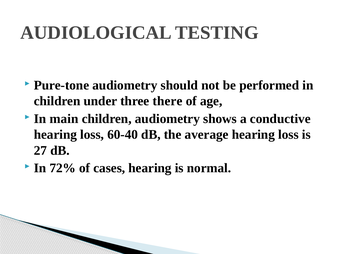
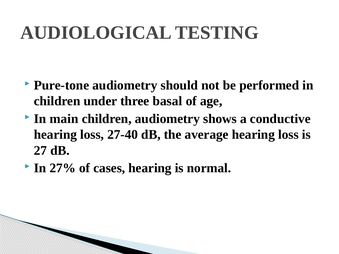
there: there -> basal (167, 101)
60-40: 60-40 -> 27-40 (123, 135)
72%: 72% -> 27% (63, 168)
